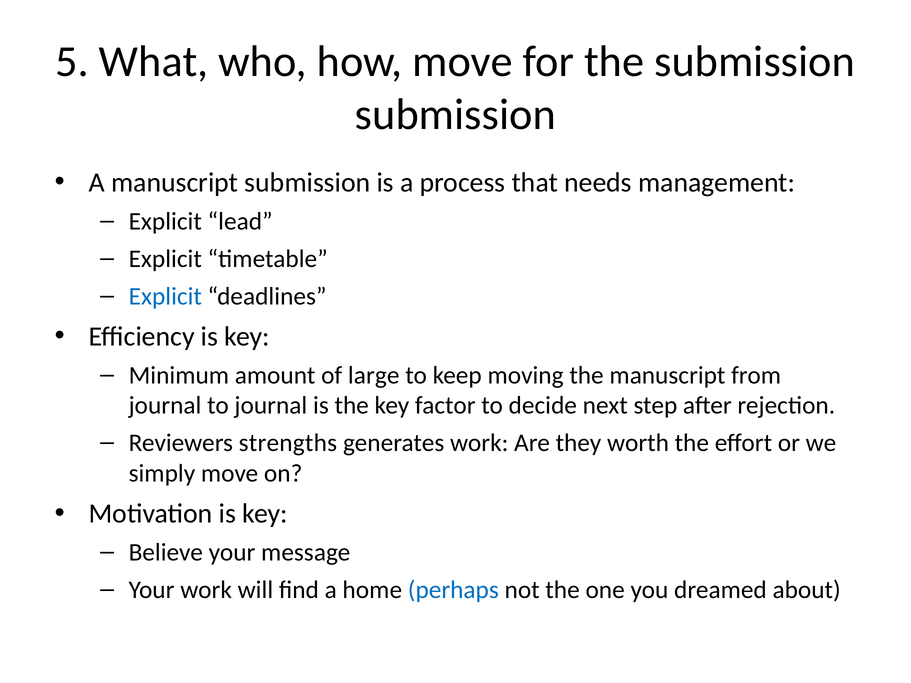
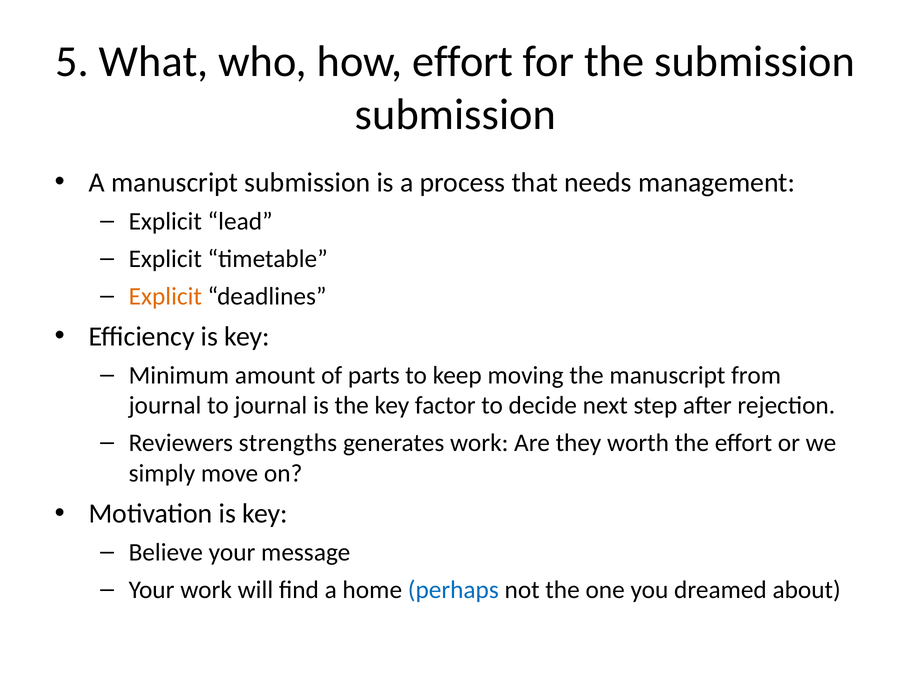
how move: move -> effort (463, 62)
Explicit colour: blue -> orange (165, 296)
large: large -> parts (374, 375)
